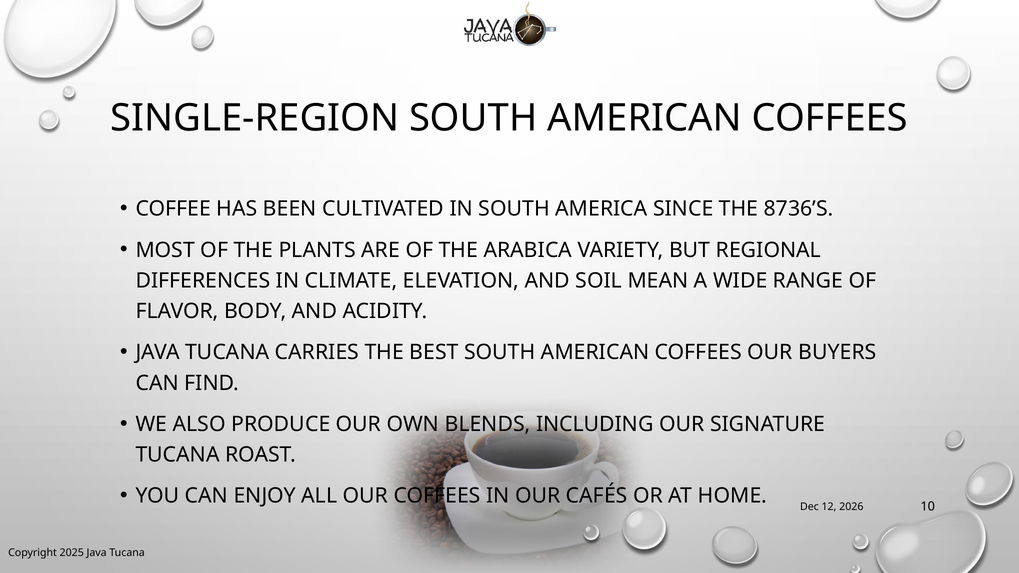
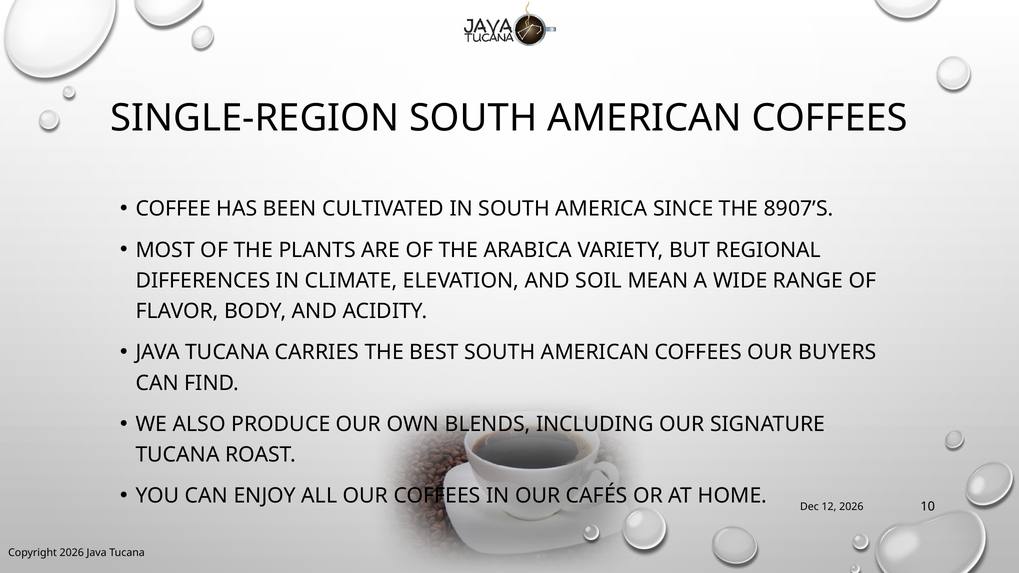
8736’S: 8736’S -> 8907’S (799, 209)
Copyright 2025: 2025 -> 2026 (72, 553)
